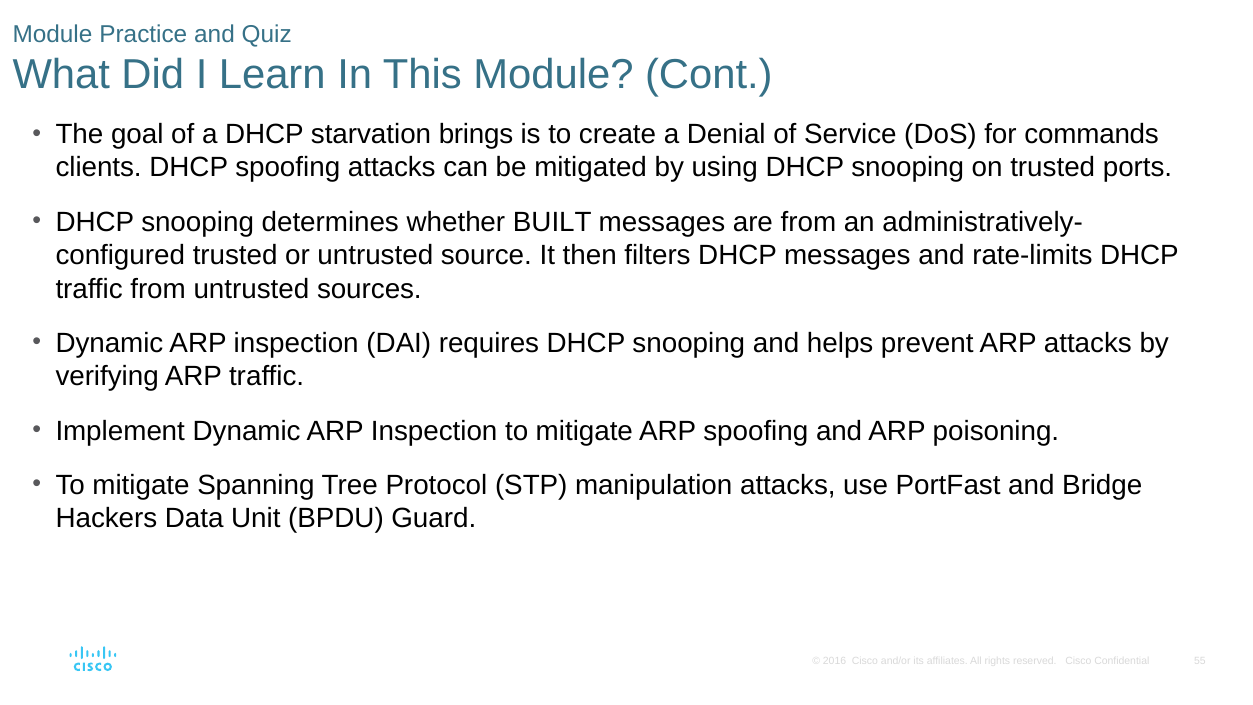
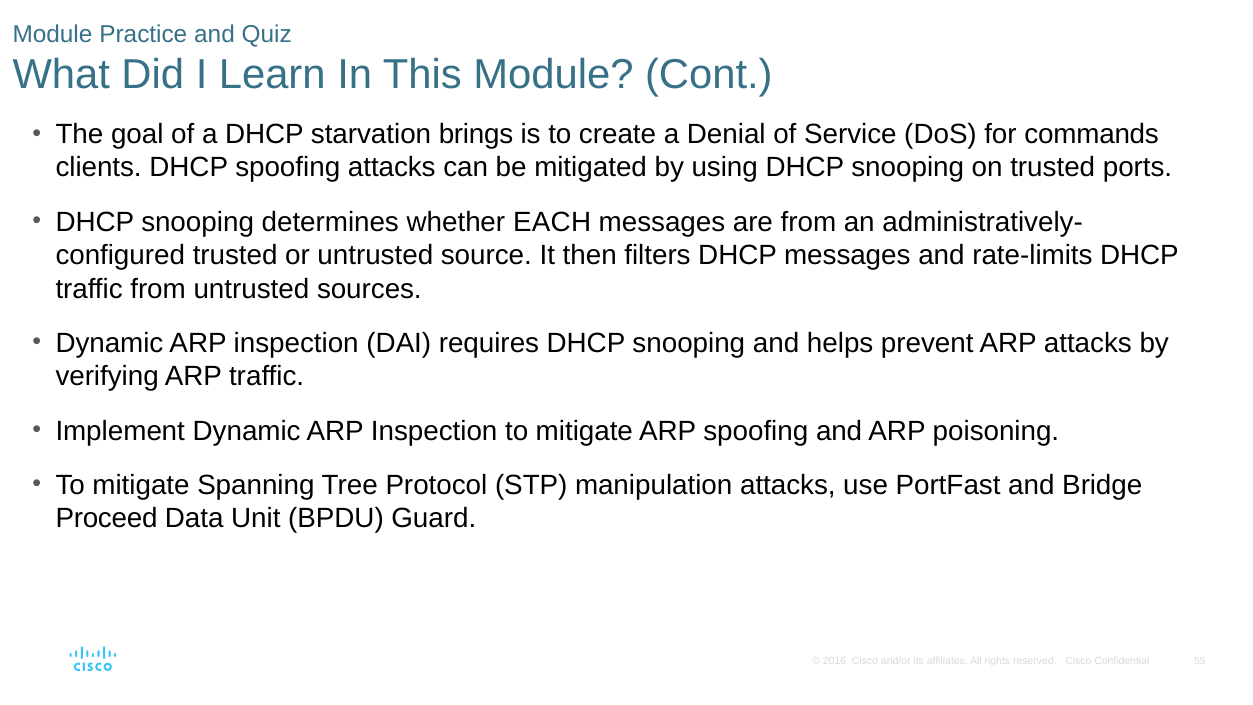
BUILT: BUILT -> EACH (552, 222)
Hackers: Hackers -> Proceed (107, 519)
